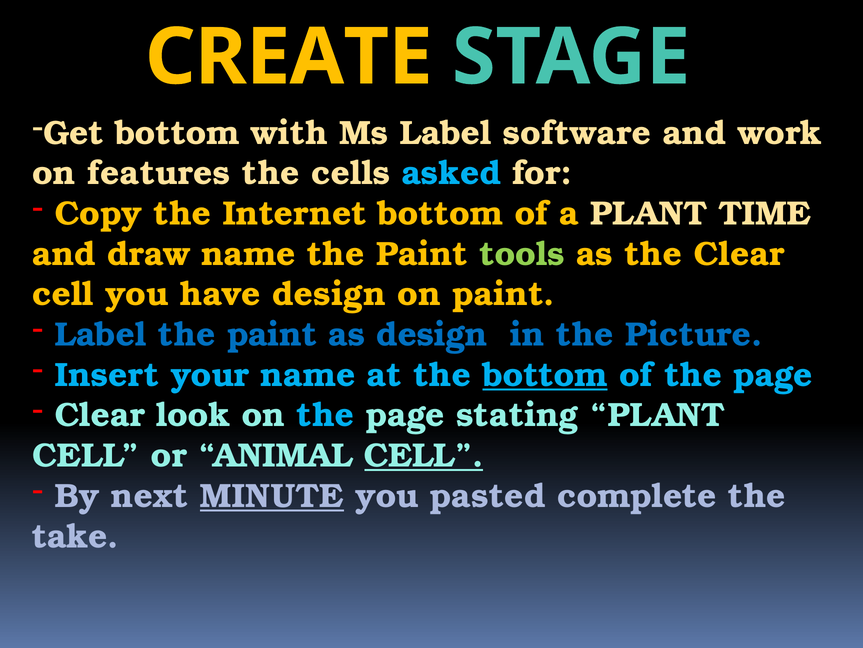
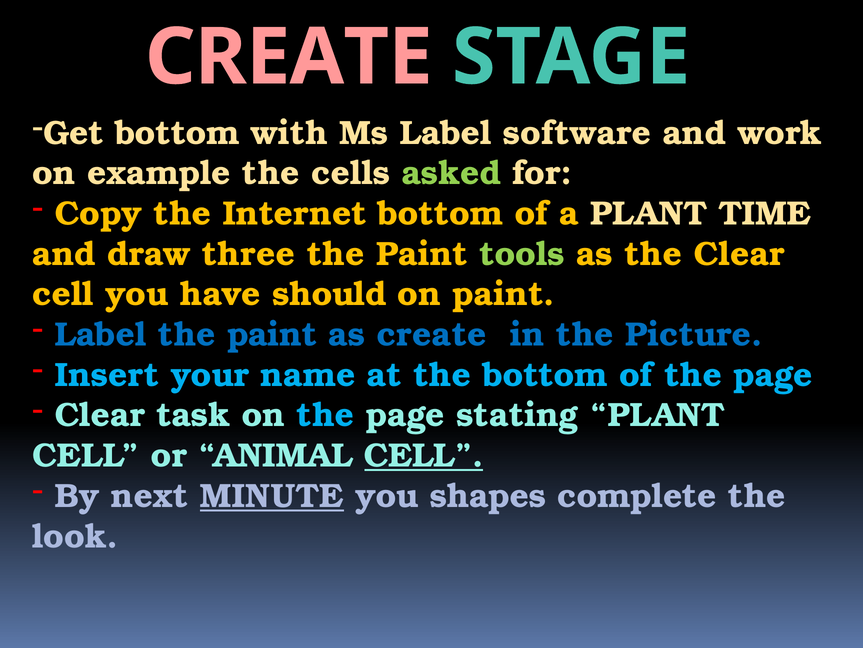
CREATE colour: yellow -> pink (289, 57)
features: features -> example (159, 173)
asked colour: light blue -> light green (451, 173)
draw name: name -> three (248, 254)
have design: design -> should (329, 294)
as design: design -> create (432, 334)
bottom underline: present -> none (545, 375)
look: look -> task (193, 415)
pasted: pasted -> shapes (488, 496)
take: take -> look (75, 536)
